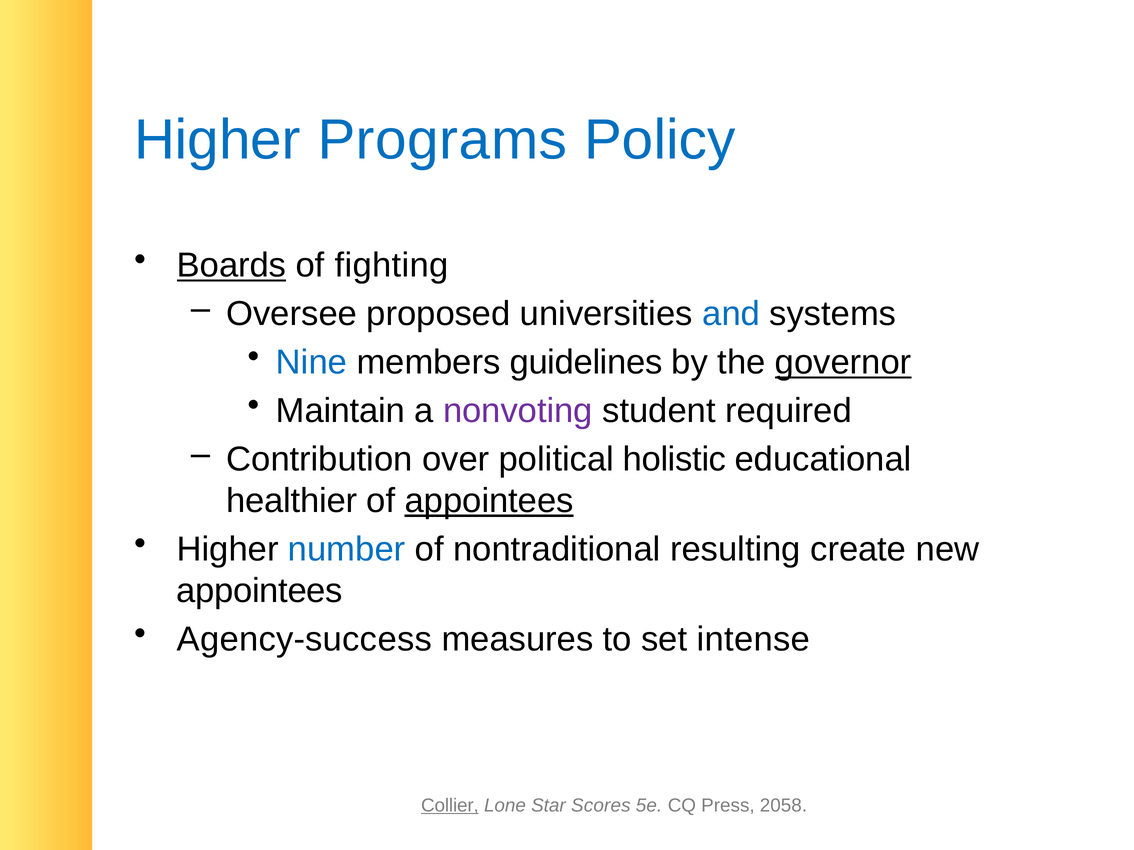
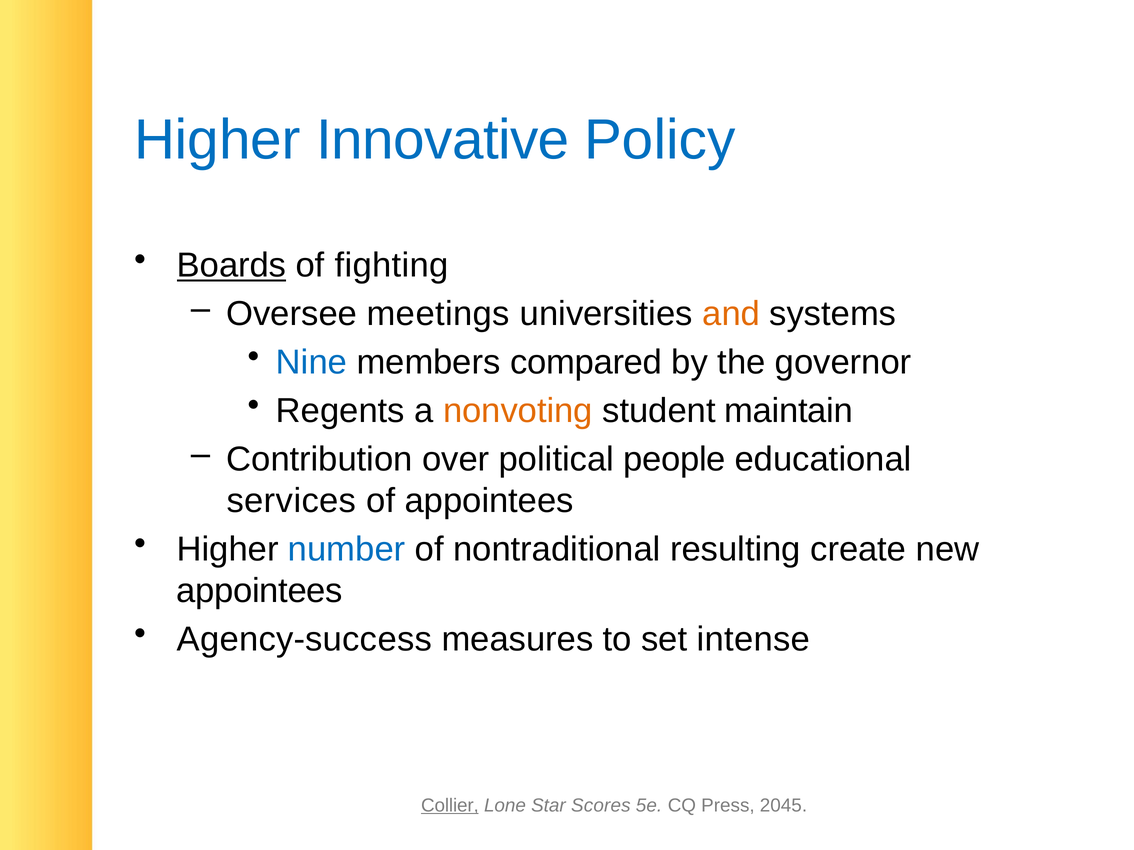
Programs: Programs -> Innovative (443, 140)
proposed: proposed -> meetings (438, 314)
and colour: blue -> orange (731, 314)
guidelines: guidelines -> compared (586, 363)
governor underline: present -> none (843, 363)
Maintain: Maintain -> Regents (340, 411)
nonvoting colour: purple -> orange (518, 411)
required: required -> maintain (789, 411)
holistic: holistic -> people (675, 460)
healthier: healthier -> services (291, 501)
appointees underline: present -> none (489, 501)
2058: 2058 -> 2045 (783, 806)
